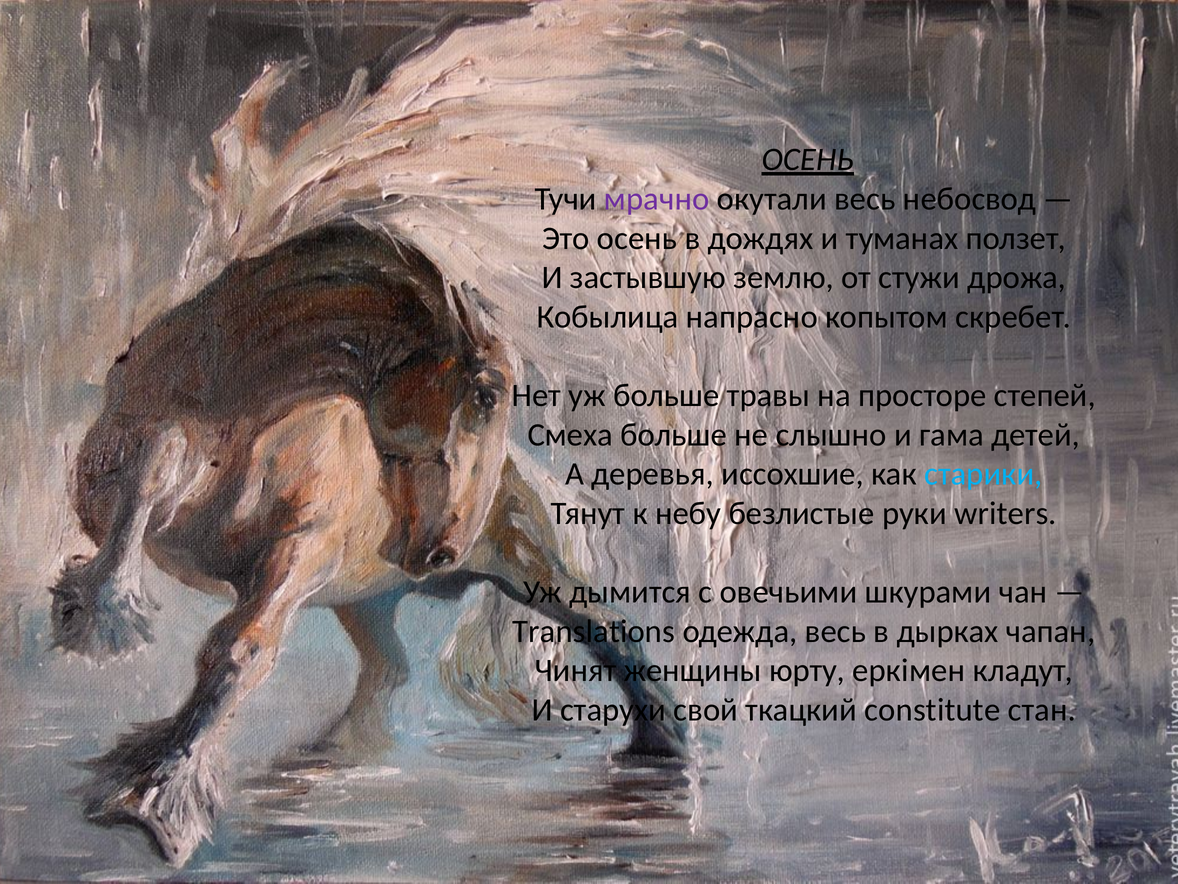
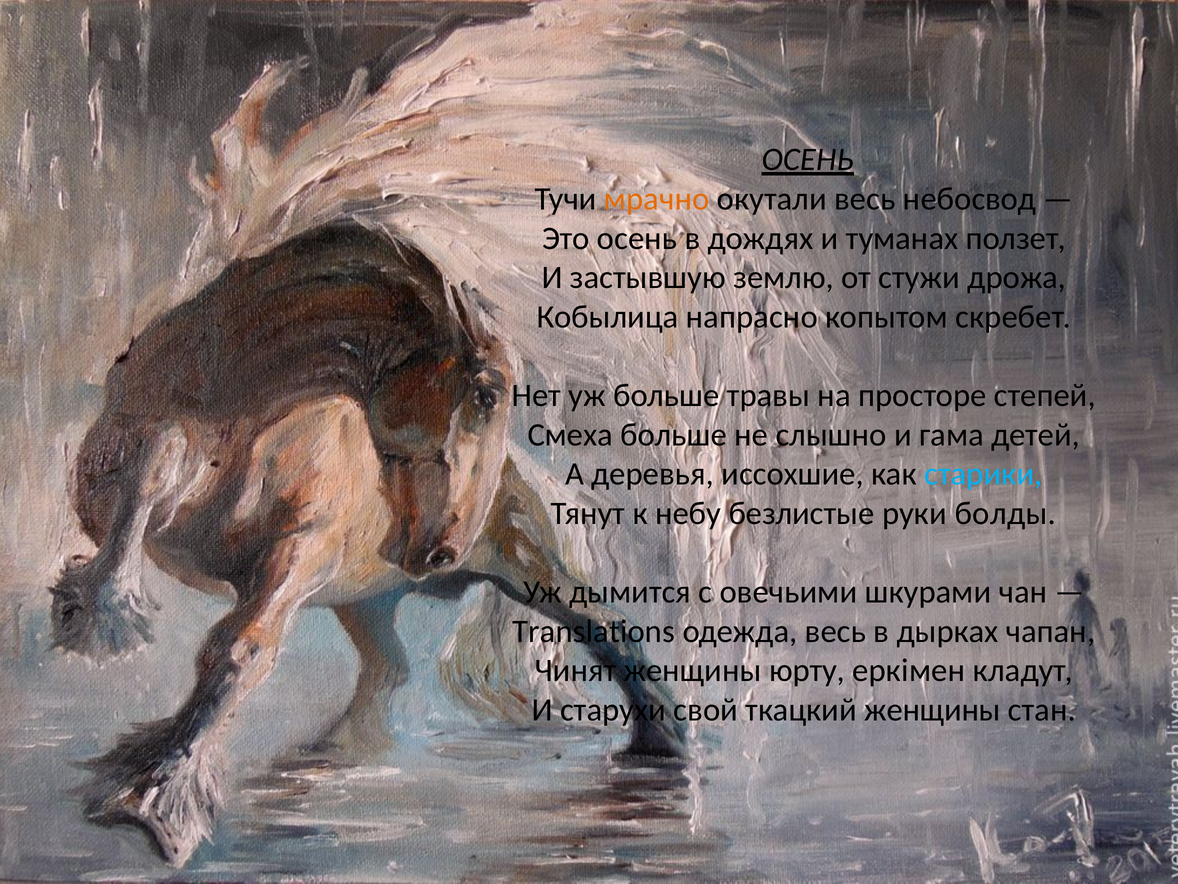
мрачно colour: purple -> orange (657, 199)
writers: writers -> болды (1005, 513)
ткацкий constitute: constitute -> женщины (933, 710)
